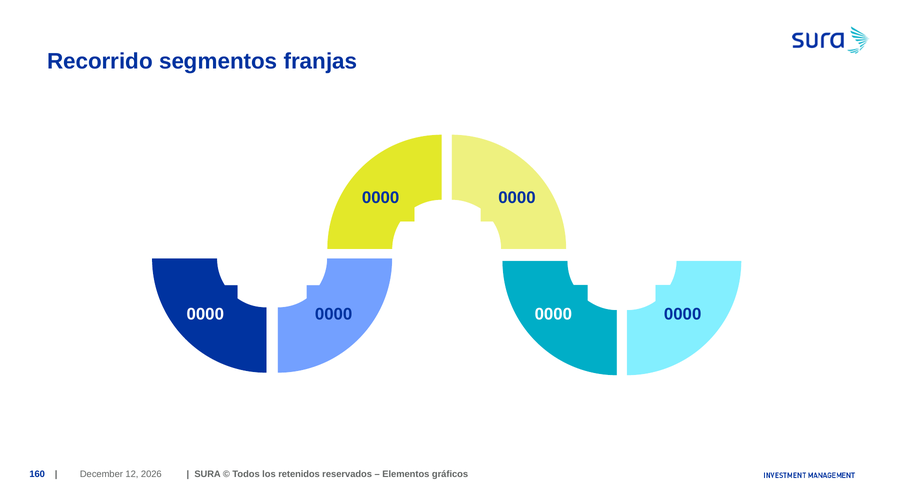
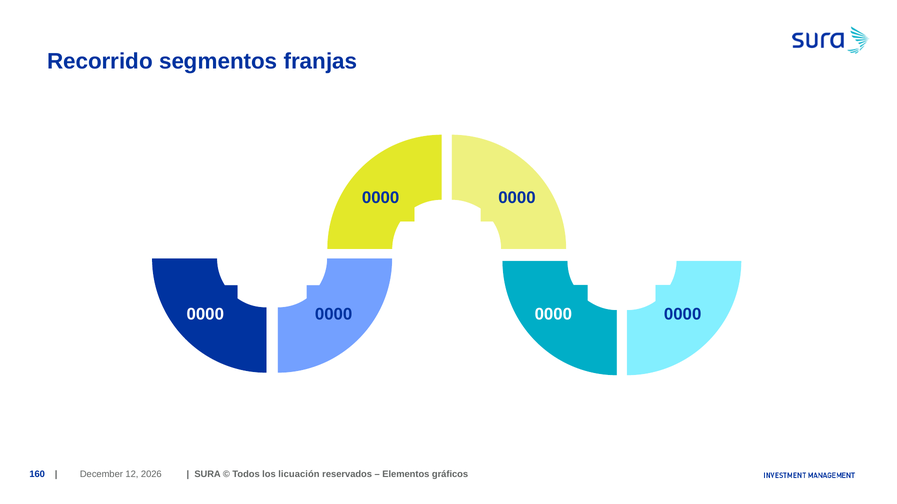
retenidos: retenidos -> licuación (299, 475)
